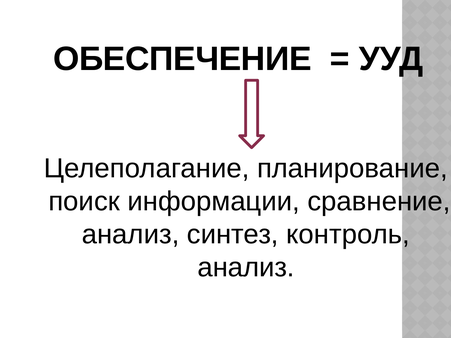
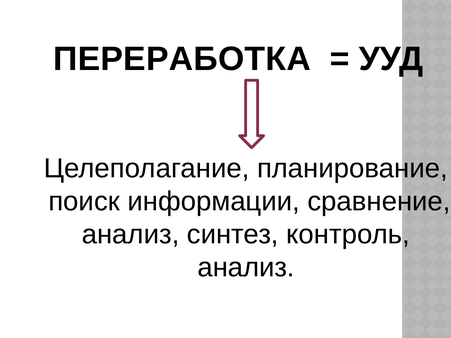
ОБЕСПЕЧЕНИЕ: ОБЕСПЕЧЕНИЕ -> ПЕРЕРАБОТКА (182, 59)
